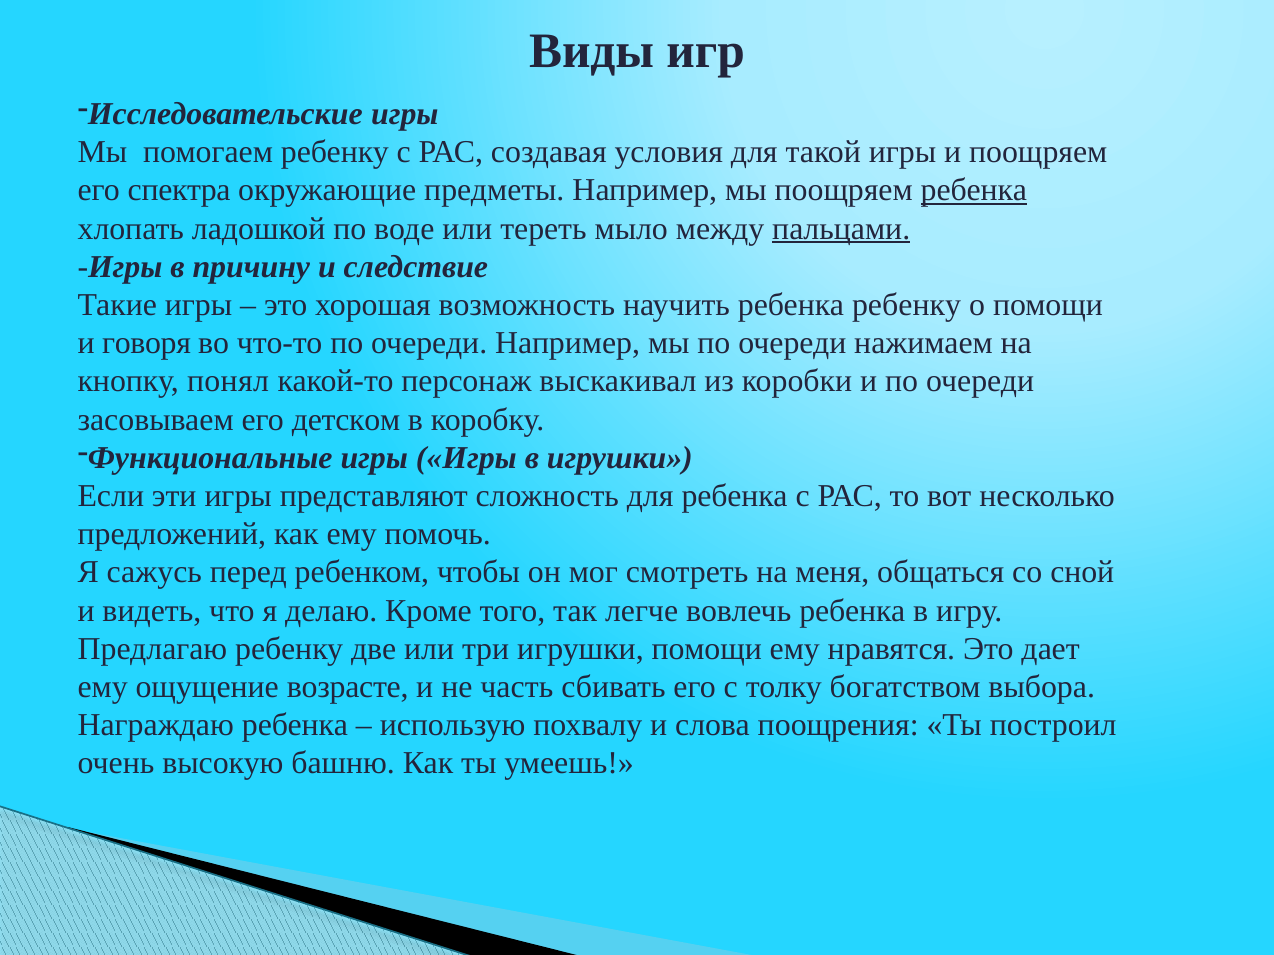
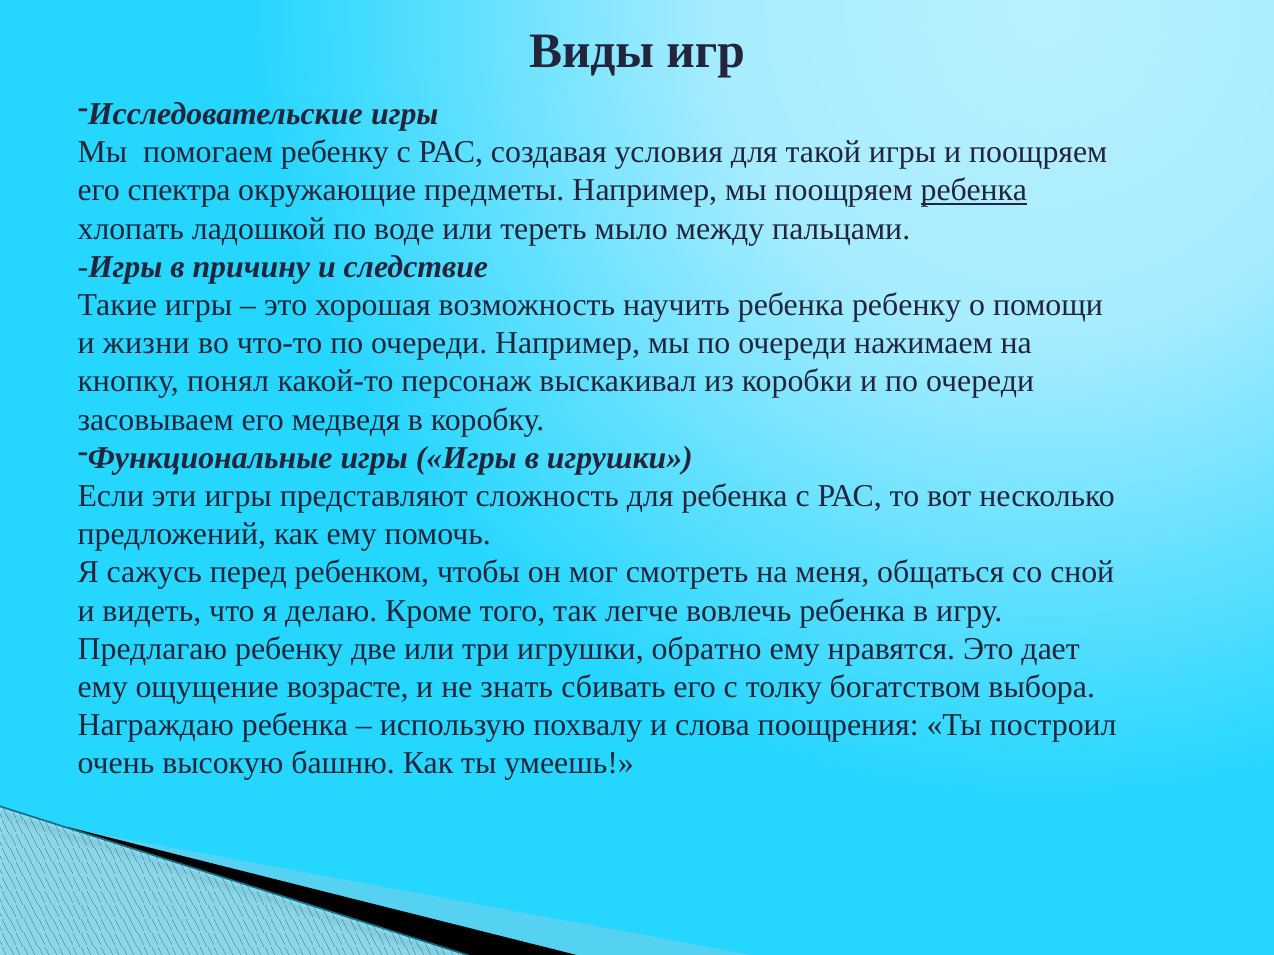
пальцами underline: present -> none (841, 229)
говоря: говоря -> жизни (146, 343)
детском: детском -> медведя (346, 420)
игрушки помощи: помощи -> обратно (707, 649)
часть: часть -> знать (517, 687)
